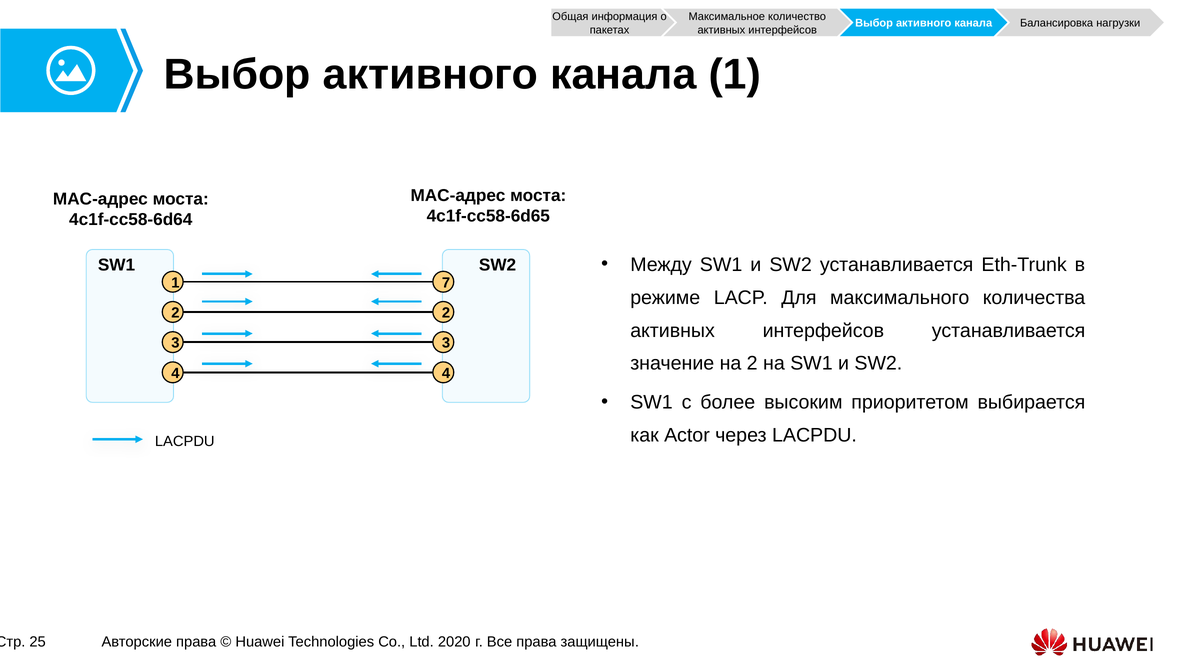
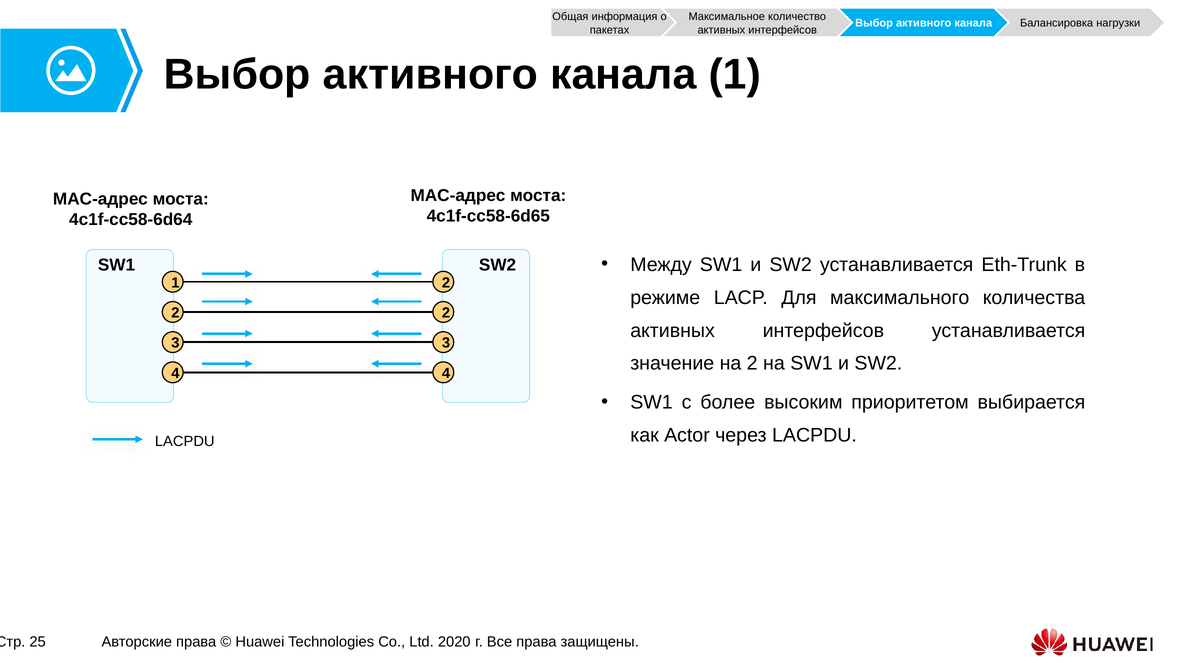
1 7: 7 -> 2 (446, 283)
